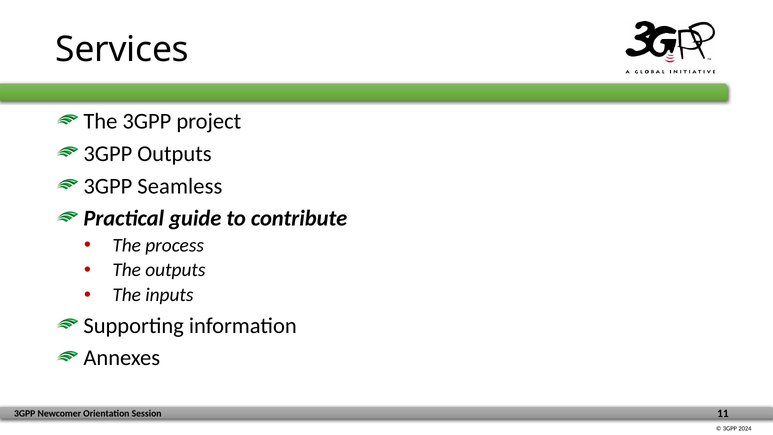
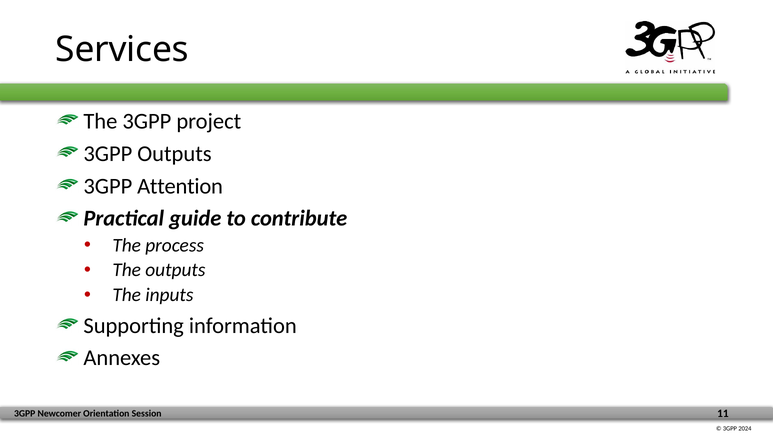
Seamless: Seamless -> Attention (180, 186)
